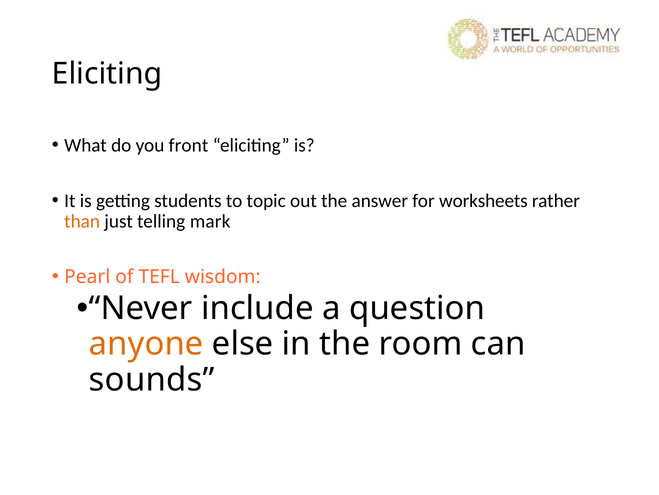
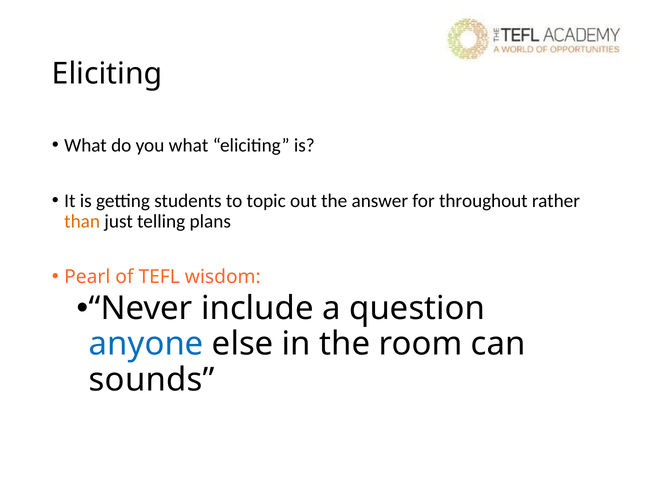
you front: front -> what (189, 145)
worksheets: worksheets -> throughout (483, 200)
mark: mark -> plans (210, 221)
anyone colour: orange -> blue (146, 344)
